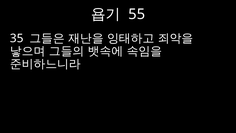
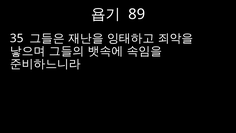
55: 55 -> 89 (137, 14)
